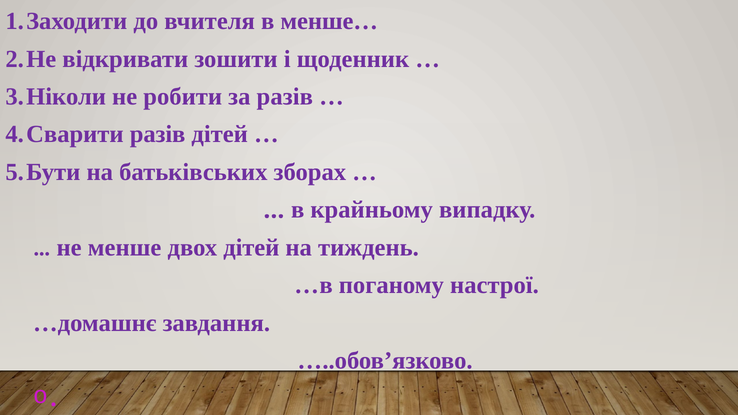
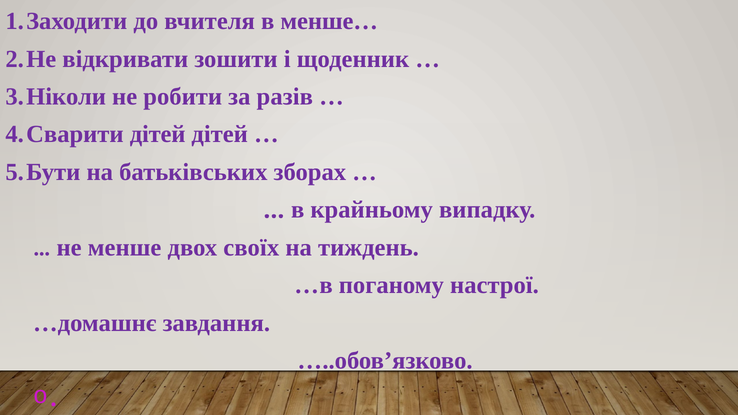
разів: разів -> дітей (158, 134)
двох дітей: дітей -> своїх (251, 248)
